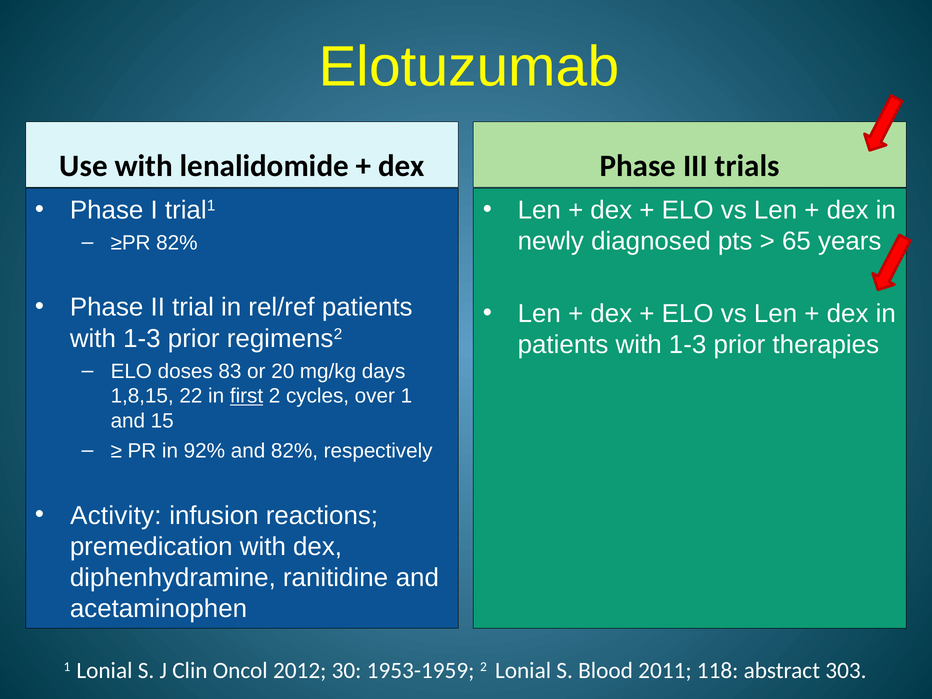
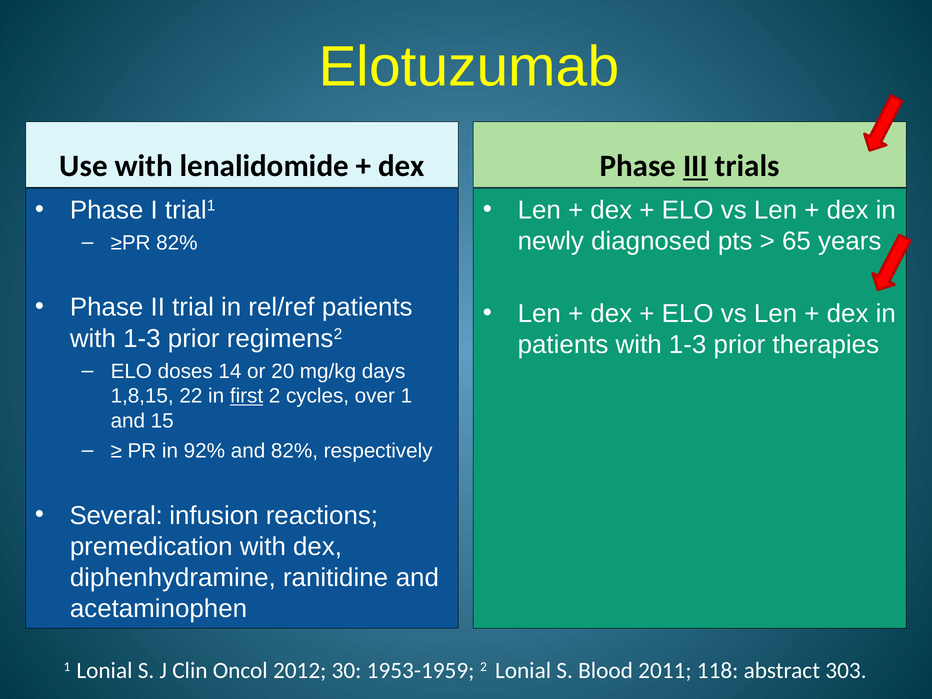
III underline: none -> present (696, 166)
83: 83 -> 14 (230, 371)
Activity: Activity -> Several (116, 515)
